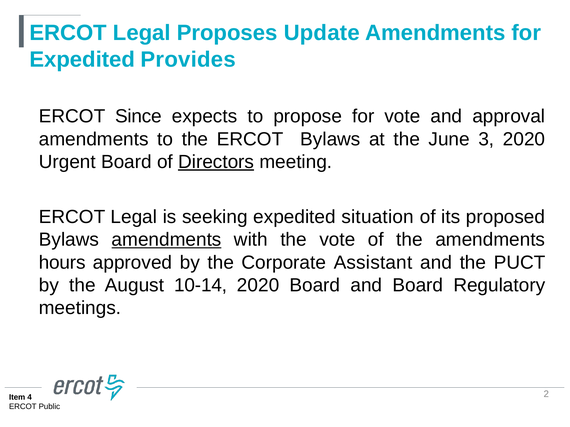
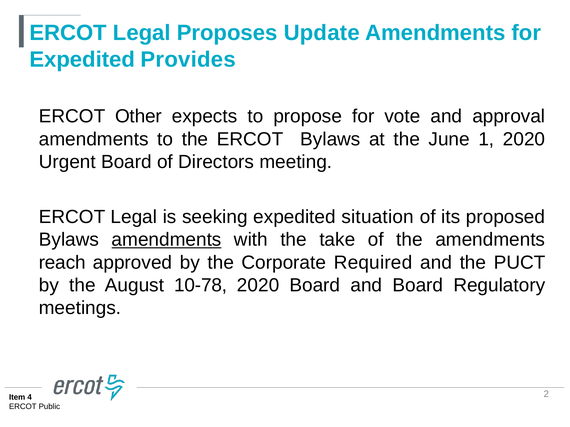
Since: Since -> Other (138, 116)
3: 3 -> 1 (486, 139)
Directors underline: present -> none (216, 162)
the vote: vote -> take (337, 240)
hours: hours -> reach (62, 263)
Assistant: Assistant -> Required (373, 263)
10-14: 10-14 -> 10-78 (201, 286)
